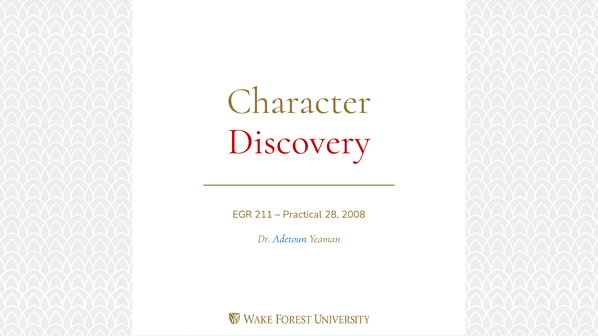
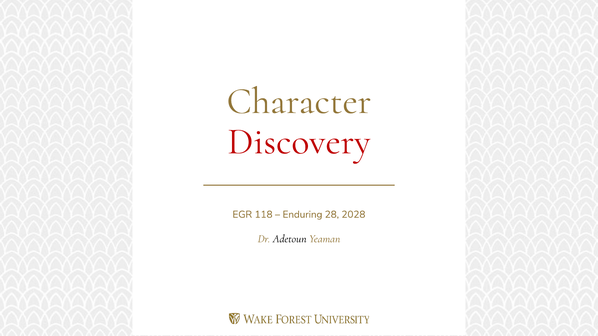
211: 211 -> 118 (264, 215)
Practical: Practical -> Enduring (302, 215)
2008: 2008 -> 2028 (353, 215)
Adetoun colour: blue -> black (290, 239)
